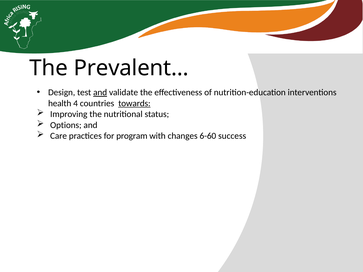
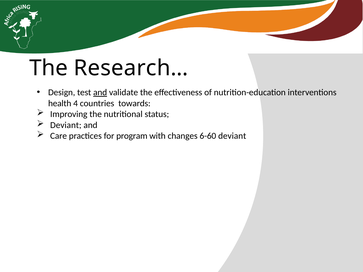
Prevalent…: Prevalent… -> Research… (131, 68)
towards underline: present -> none (134, 103)
Options: Options -> Deviant (66, 125)
6-60 success: success -> deviant (232, 136)
